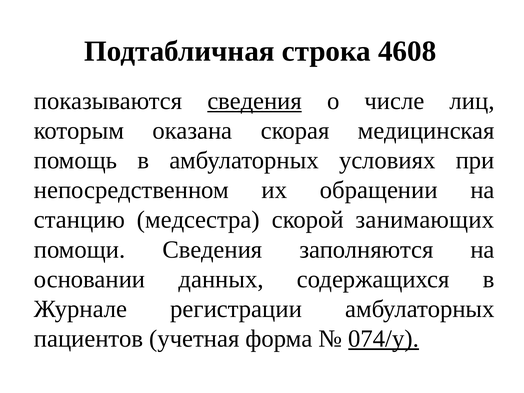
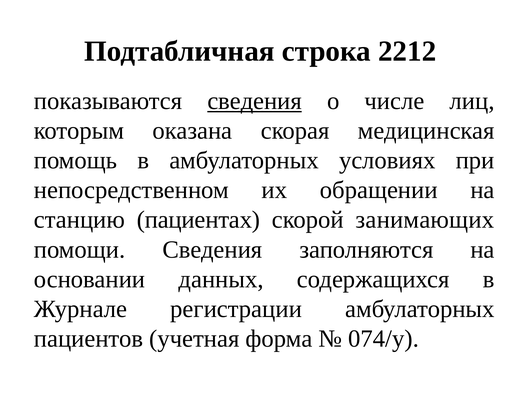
4608: 4608 -> 2212 (407, 51)
медсестра: медсестра -> пациентах (198, 220)
074/у underline: present -> none (384, 339)
